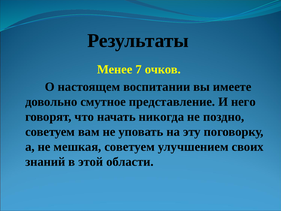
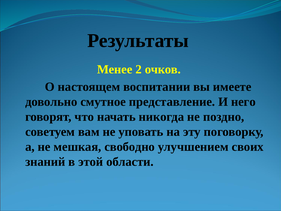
7: 7 -> 2 (139, 69)
мешкая советуем: советуем -> свободно (130, 147)
